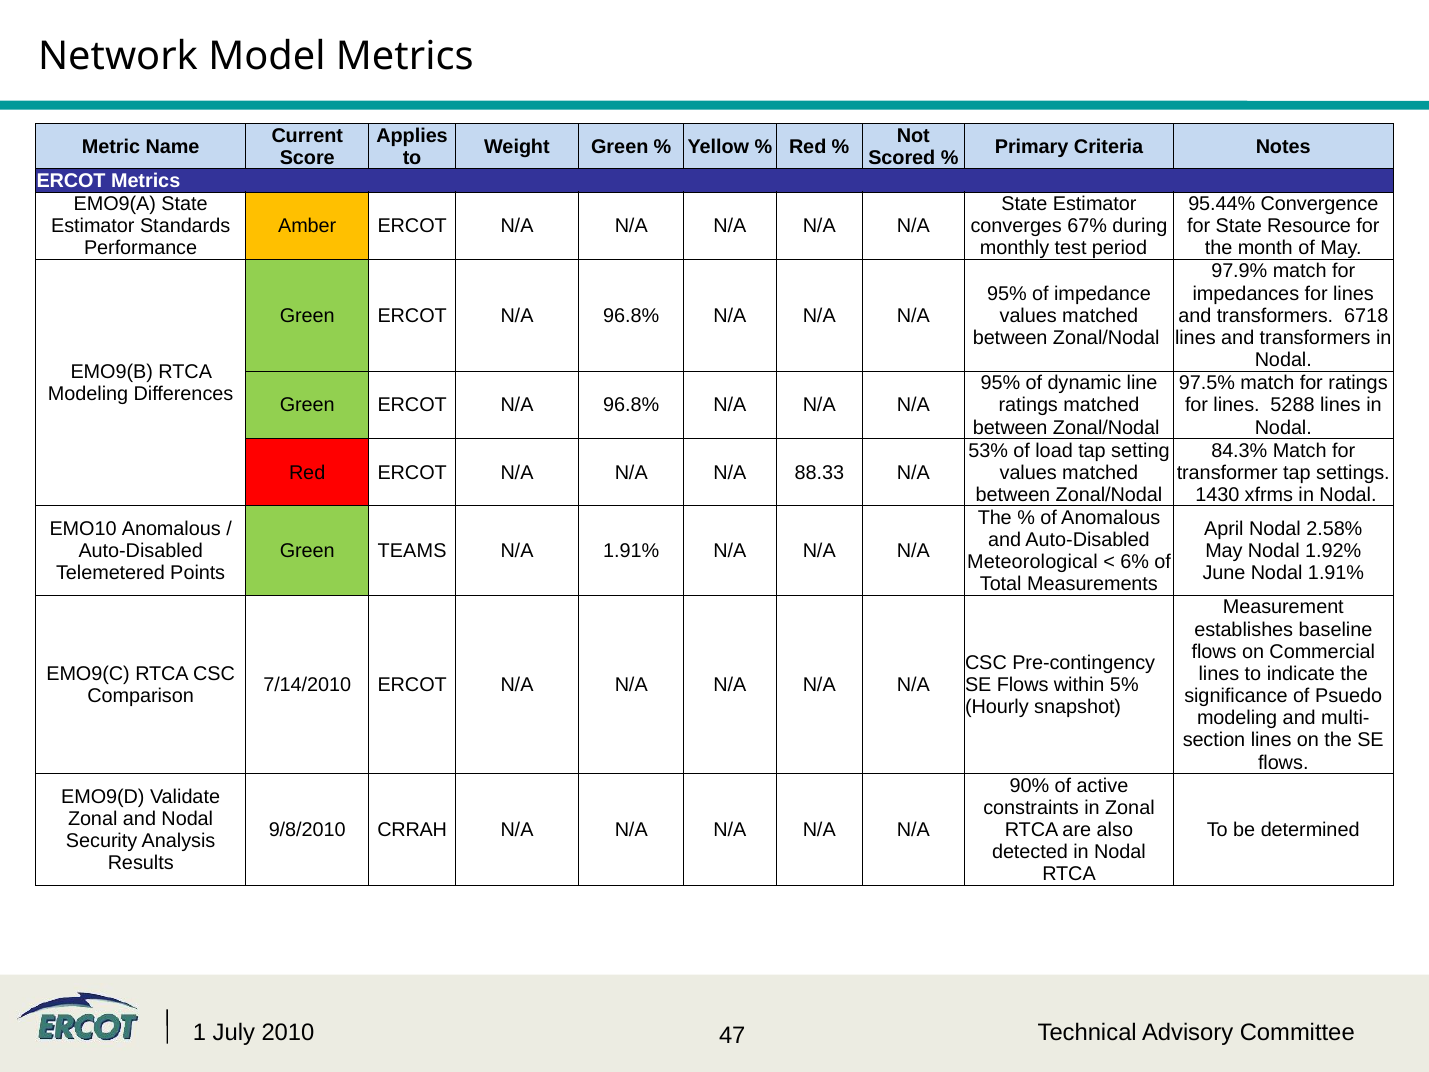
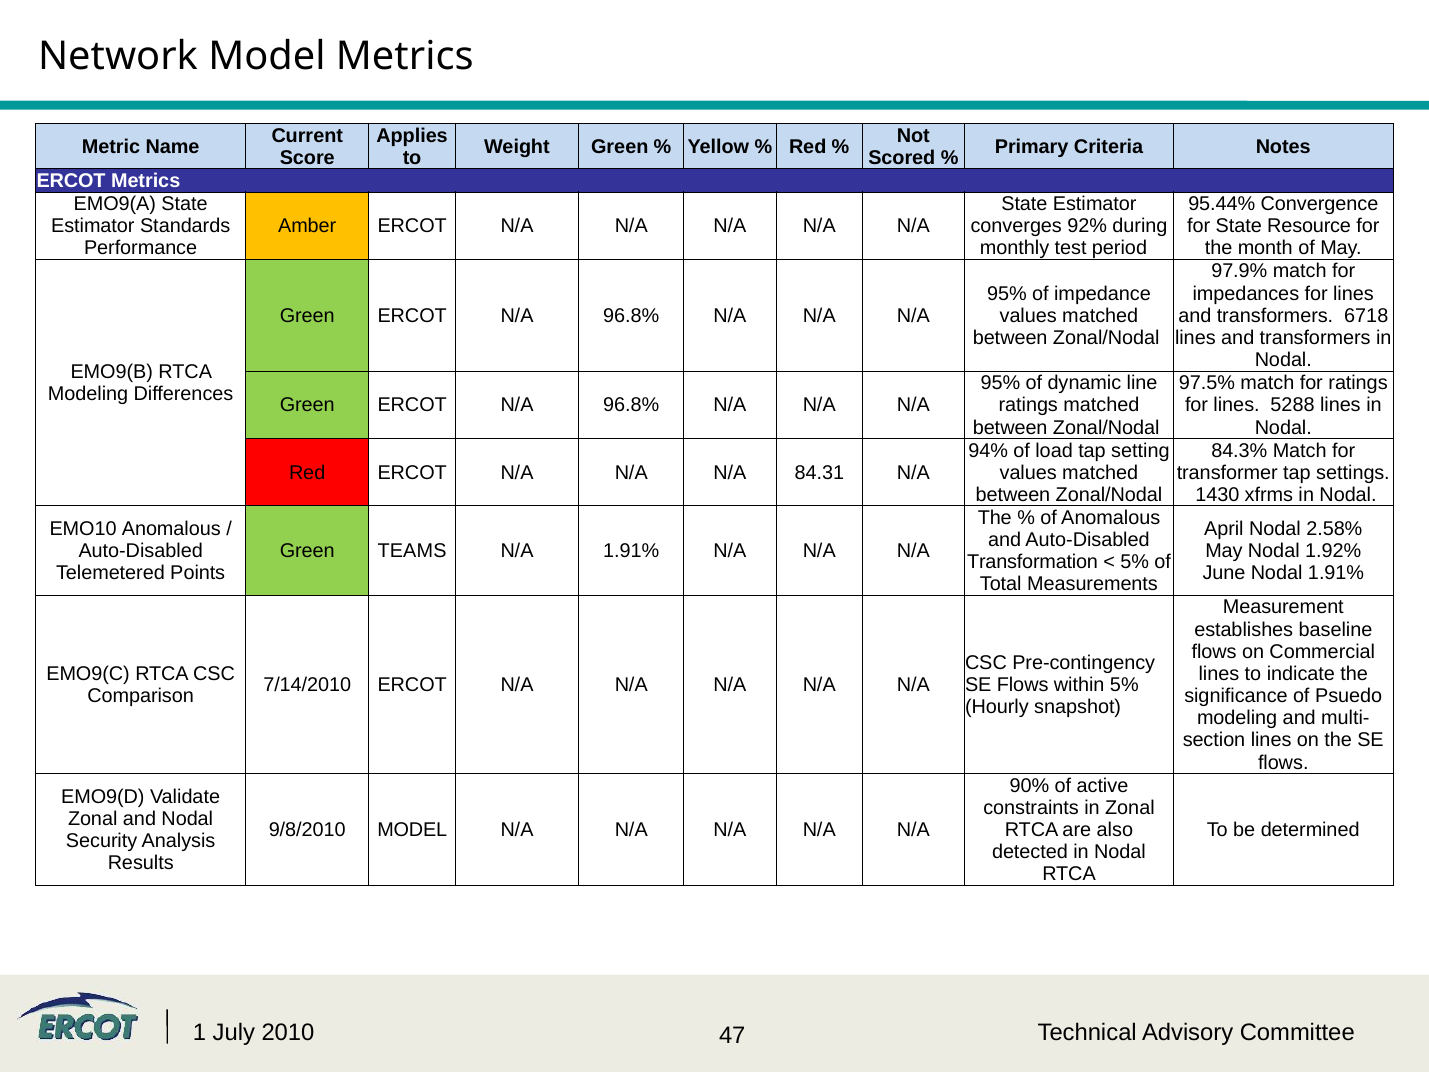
67%: 67% -> 92% (1087, 226)
53%: 53% -> 94% (988, 450)
88.33: 88.33 -> 84.31 (819, 473)
Meteorological: Meteorological -> Transformation (1033, 562)
6%: 6% -> 5% (1135, 562)
9/8/2010 CRRAH: CRRAH -> MODEL (412, 830)
